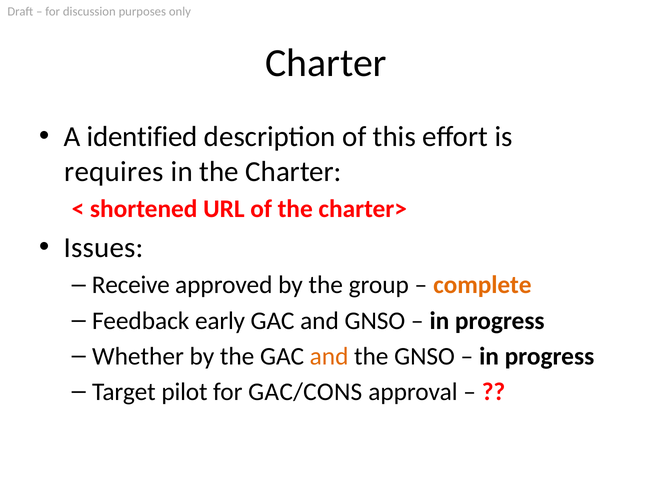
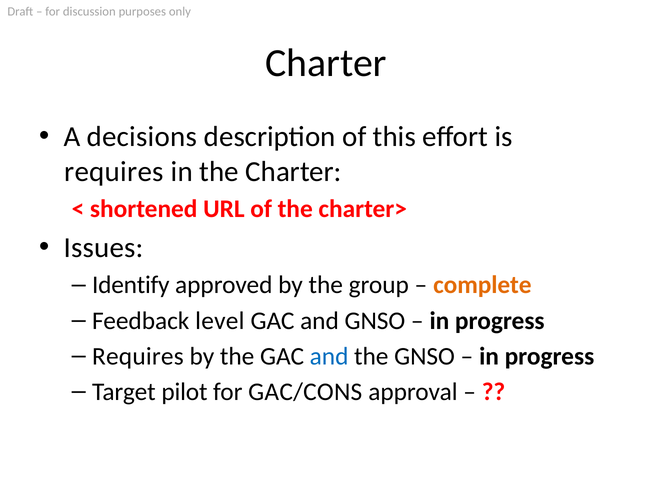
identified: identified -> decisions (142, 137)
Receive: Receive -> Identify (131, 285)
early: early -> level (220, 321)
Whether: Whether -> Requires (138, 356)
and colour: orange -> blue (329, 356)
